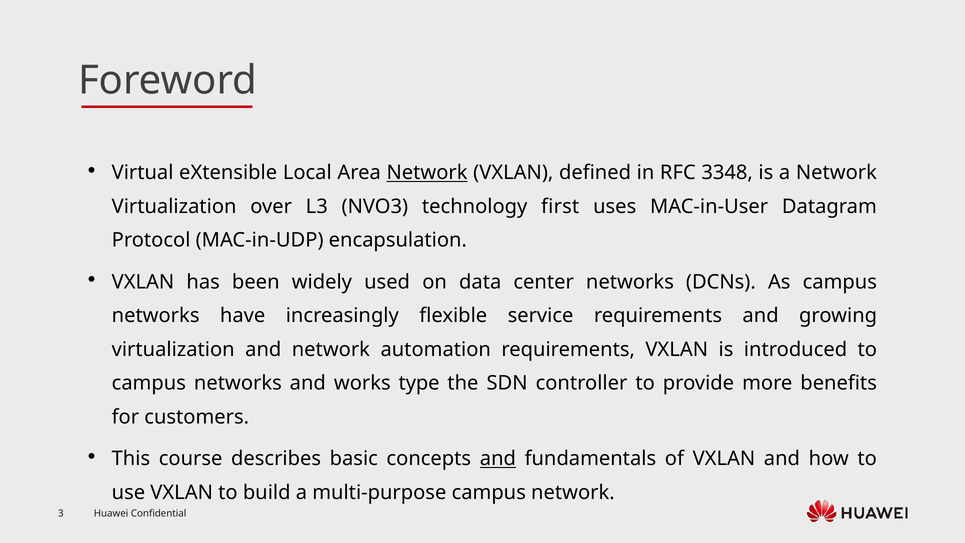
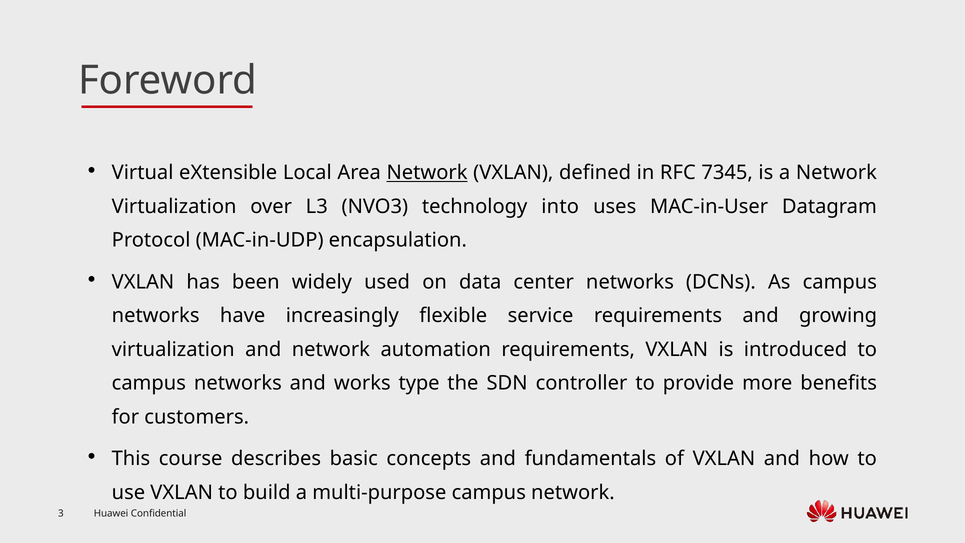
3348: 3348 -> 7345 (727, 173)
first: first -> into (560, 206)
and underline: present -> none (498, 459)
